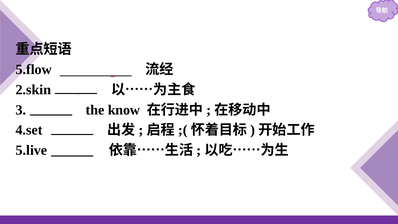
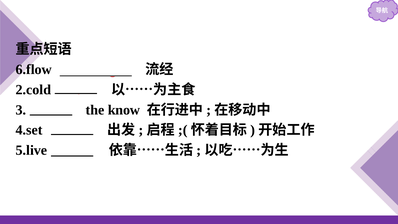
5.flow: 5.flow -> 6.flow (34, 69)
2.skin: 2.skin -> 2.cold (33, 90)
